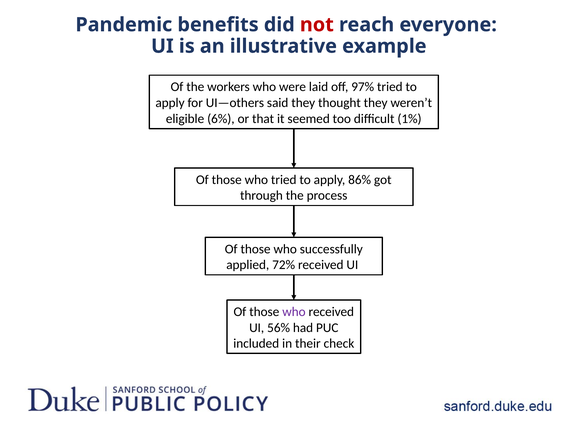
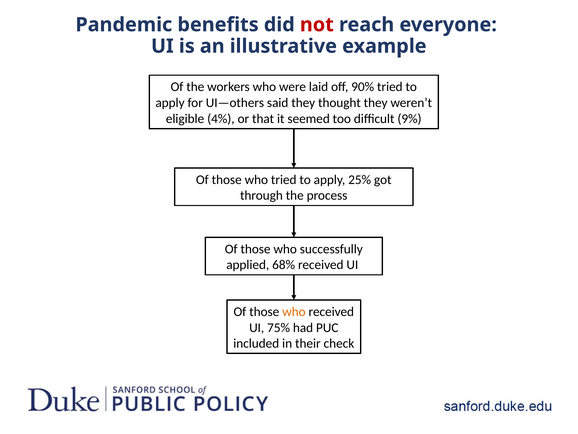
97%: 97% -> 90% (363, 87)
6%: 6% -> 4% (221, 119)
1%: 1% -> 9% (410, 119)
86%: 86% -> 25% (360, 179)
72%: 72% -> 68% (284, 265)
who colour: purple -> orange (294, 311)
56%: 56% -> 75% (279, 327)
